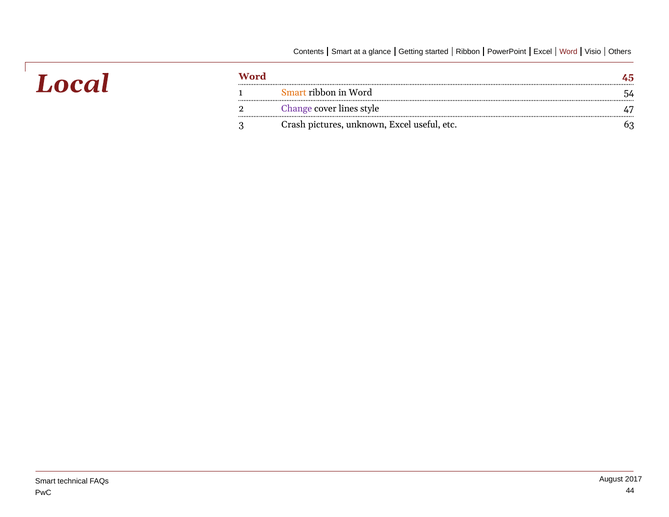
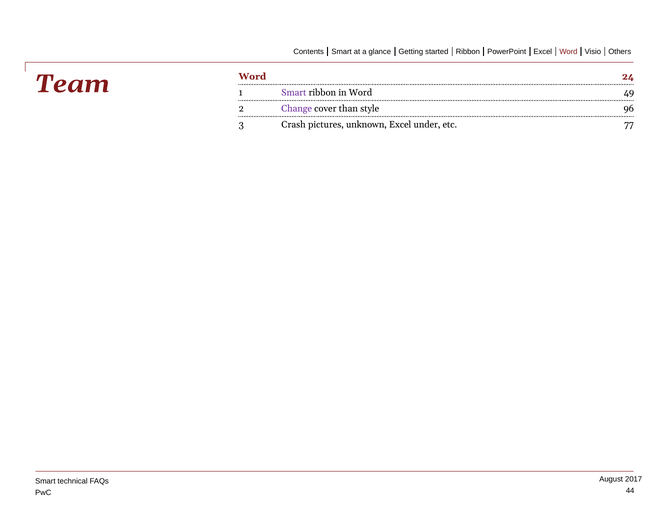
45: 45 -> 24 (628, 76)
Local: Local -> Team (73, 84)
Smart colour: orange -> purple (294, 92)
54: 54 -> 49 (629, 92)
lines: lines -> than (348, 108)
47: 47 -> 96 (629, 108)
useful: useful -> under (427, 125)
63: 63 -> 77 (629, 125)
